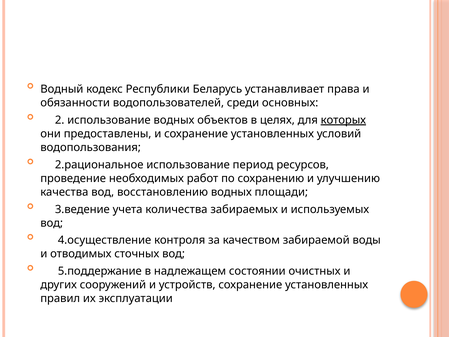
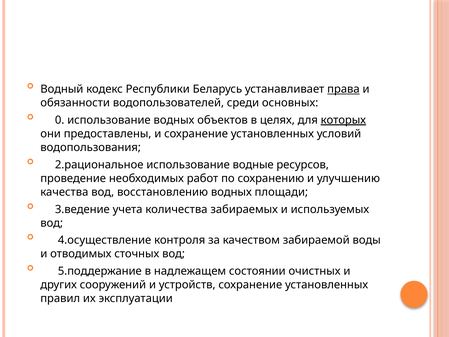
права underline: none -> present (343, 89)
2: 2 -> 0 (60, 120)
период: период -> водные (253, 165)
